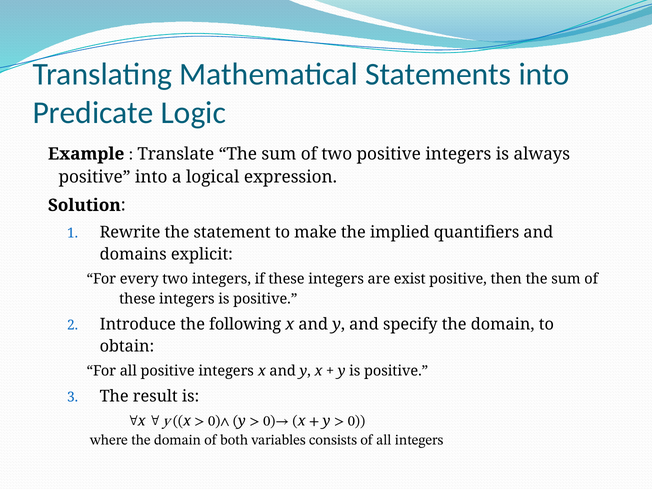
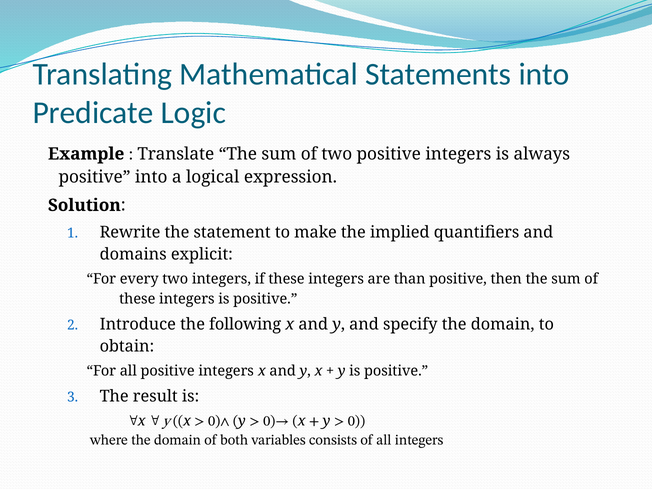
exist: exist -> than (410, 279)
